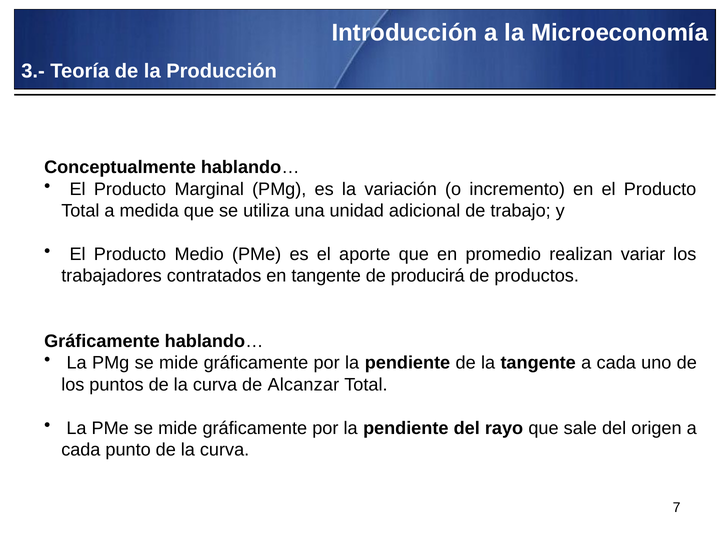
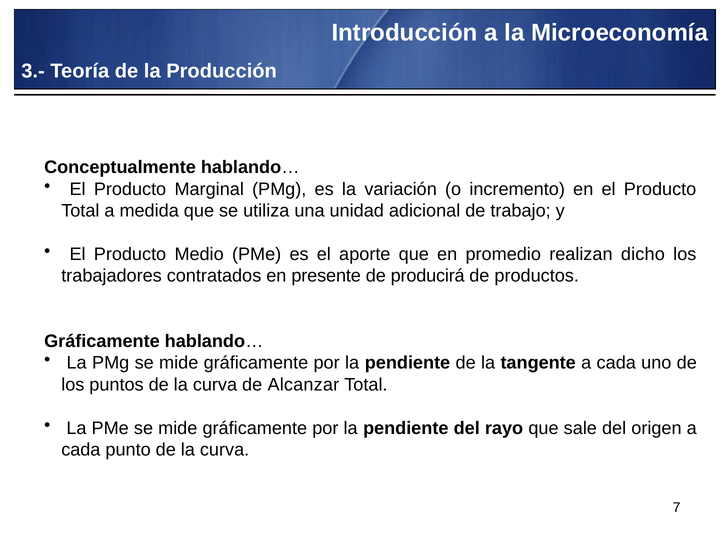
variar: variar -> dicho (643, 254)
en tangente: tangente -> presente (326, 276)
